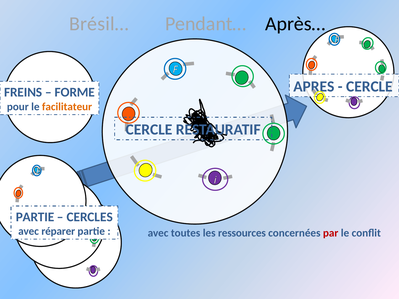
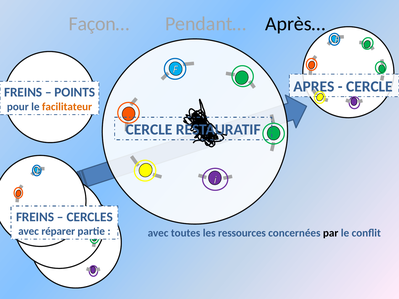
Brésil…: Brésil… -> Façon… (99, 24)
FORME: FORME -> POINTS (75, 92)
PARTIE: PARTIE -> FREINS (35, 217)
par colour: red -> black (331, 233)
